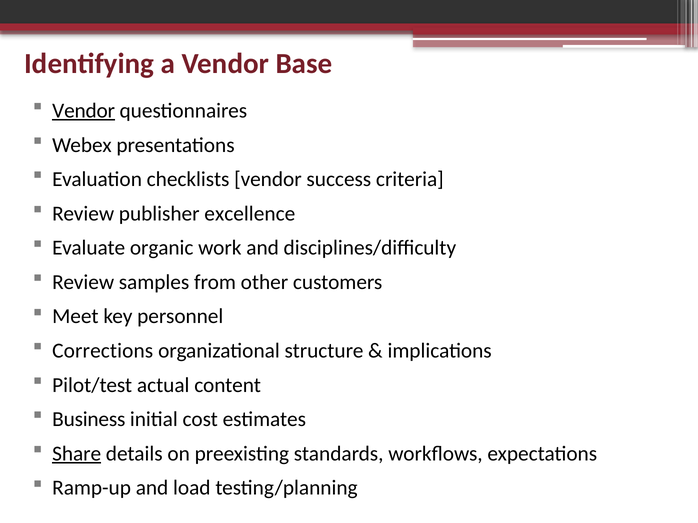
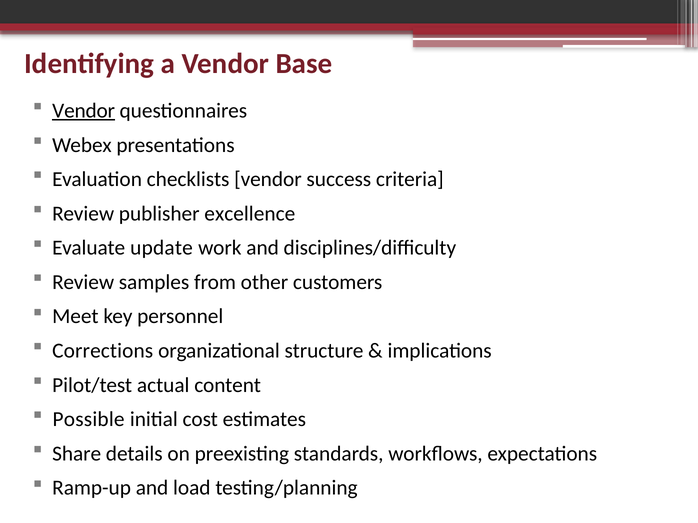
organic: organic -> update (162, 248)
Business: Business -> Possible (89, 420)
Share underline: present -> none (77, 454)
